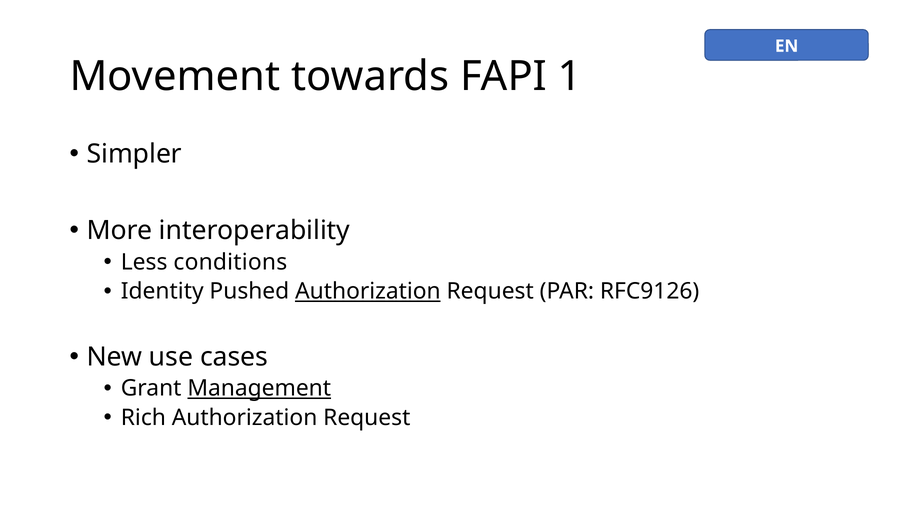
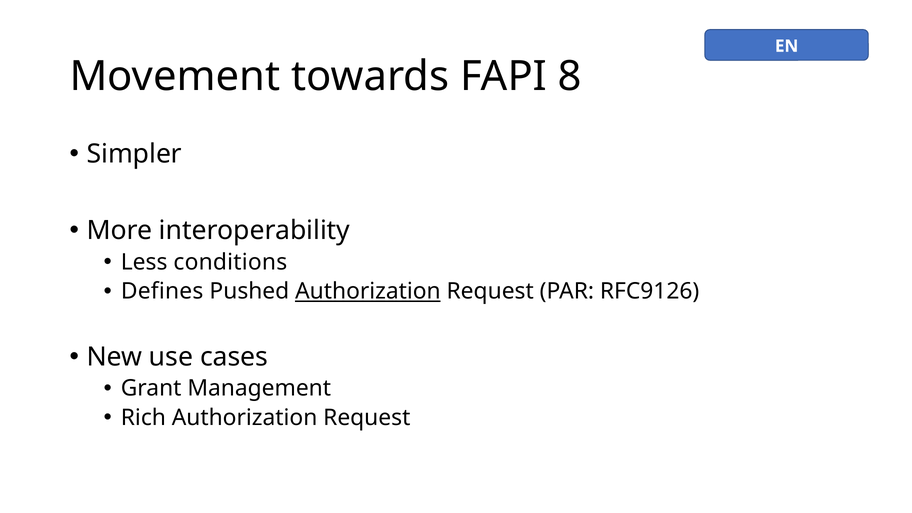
1: 1 -> 8 (570, 77)
Identity: Identity -> Defines (162, 291)
Management underline: present -> none (259, 388)
